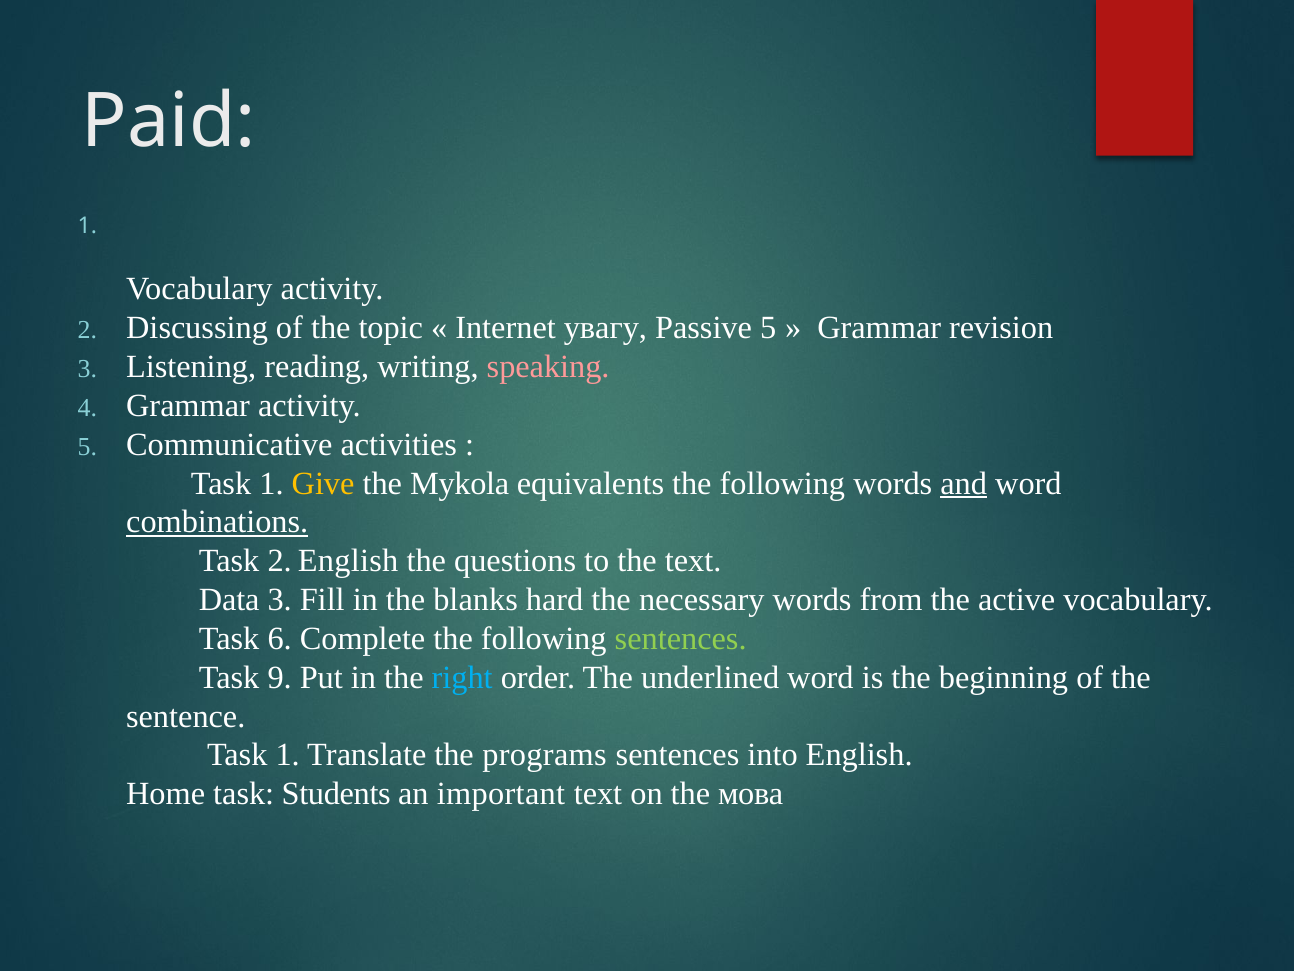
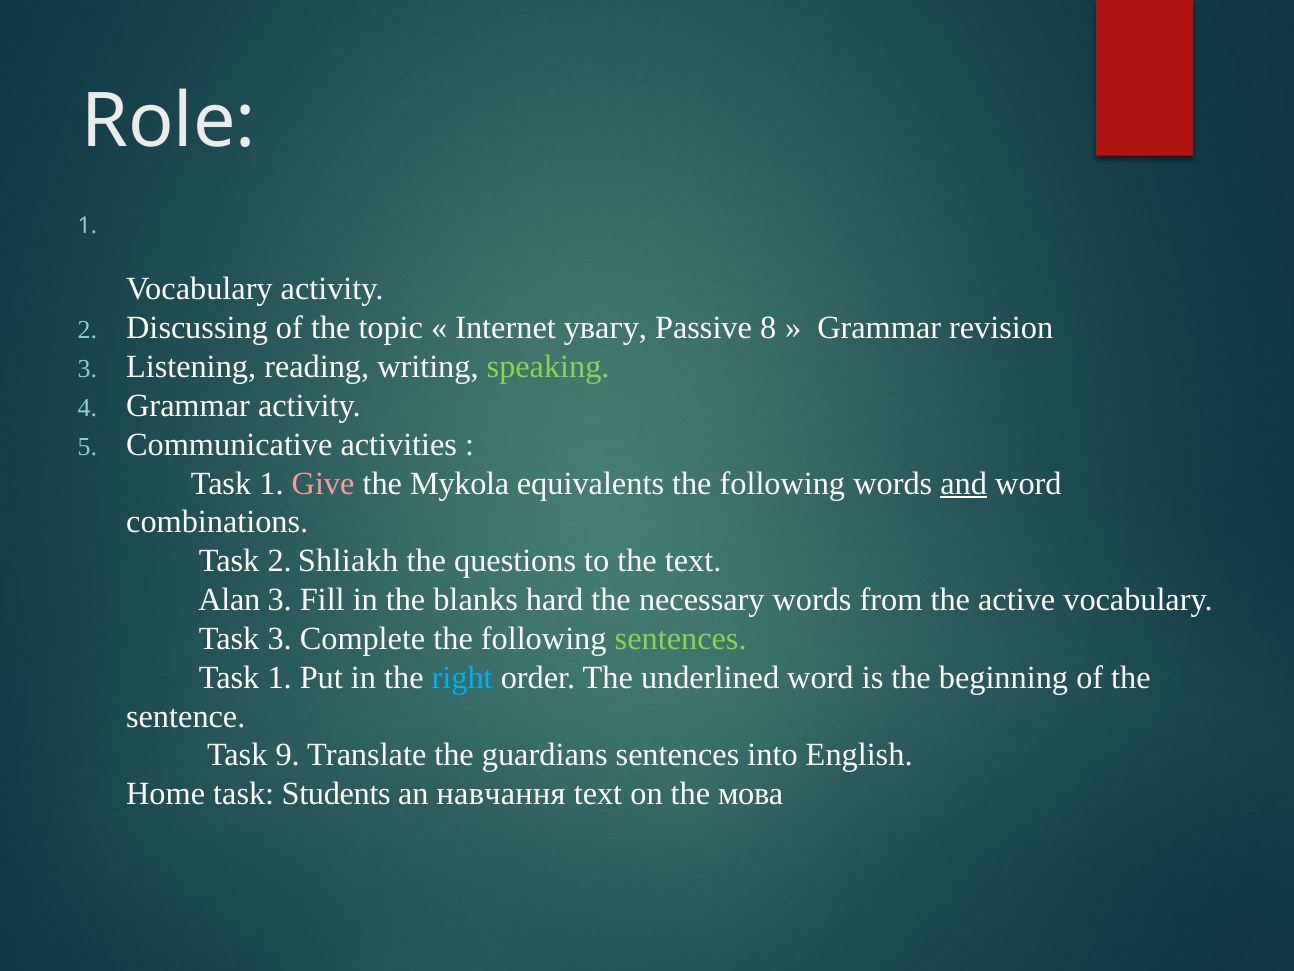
Paid: Paid -> Role (169, 121)
Passive 5: 5 -> 8 (768, 328)
speaking colour: pink -> light green (548, 367)
Give colour: yellow -> pink (323, 483)
combinations underline: present -> none (217, 522)
2 English: English -> Shliakh (348, 561)
Data: Data -> Alan (229, 600)
Task 6: 6 -> 3 (280, 638)
9: 9 -> 1 (280, 677)
1: 1 -> 9 (288, 755)
programs: programs -> guardians (545, 755)
important: important -> навчання (501, 794)
